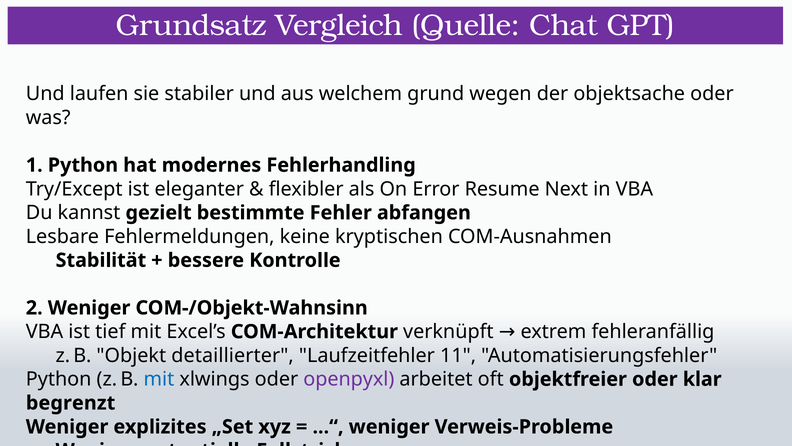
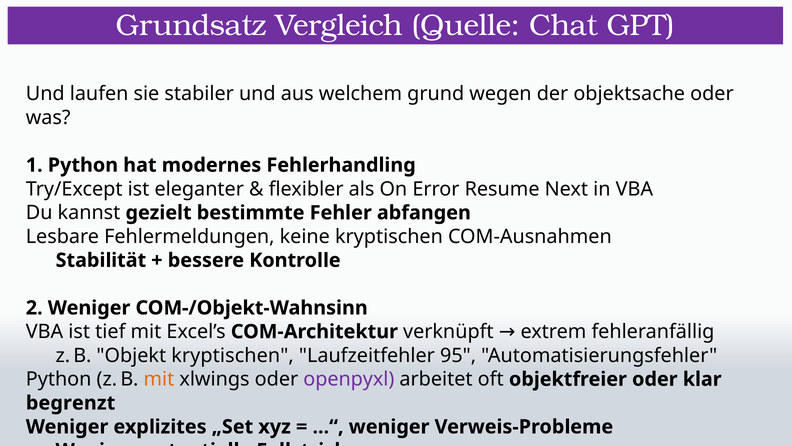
Objekt detaillierter: detaillierter -> kryptischen (233, 355)
11: 11 -> 95 (458, 355)
mit colour: blue -> orange (159, 379)
